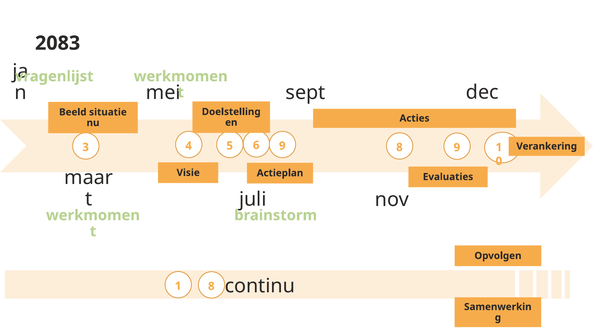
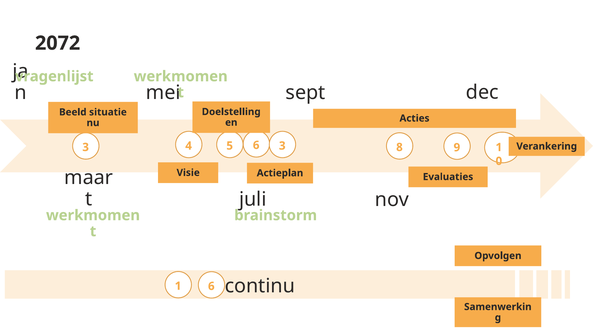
2083: 2083 -> 2072 (58, 43)
4 6 9: 9 -> 3 (282, 146)
1 8: 8 -> 6 (211, 286)
